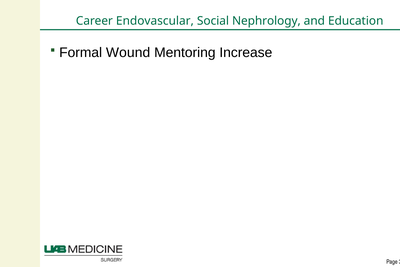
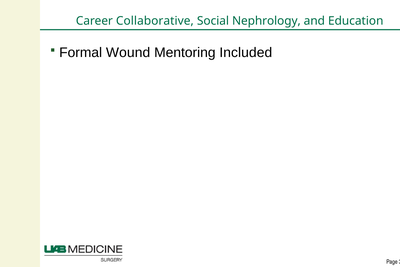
Endovascular: Endovascular -> Collaborative (155, 21)
Increase: Increase -> Included (246, 52)
